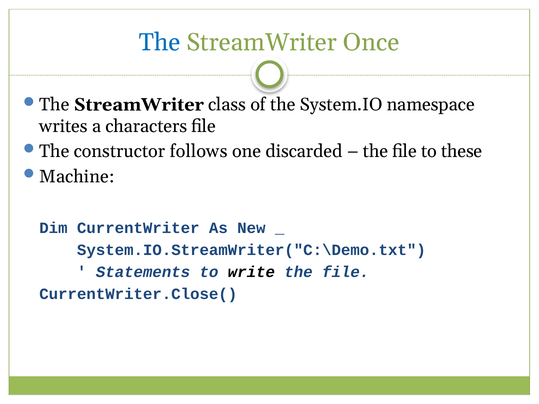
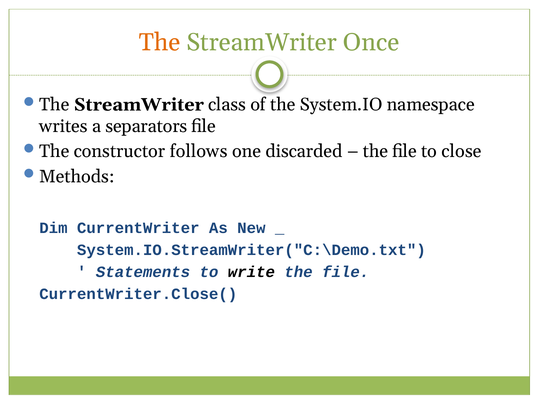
The colour: blue -> orange (160, 42)
characters: characters -> separators (146, 126)
these: these -> close (462, 151)
Machine: Machine -> Methods (77, 177)
